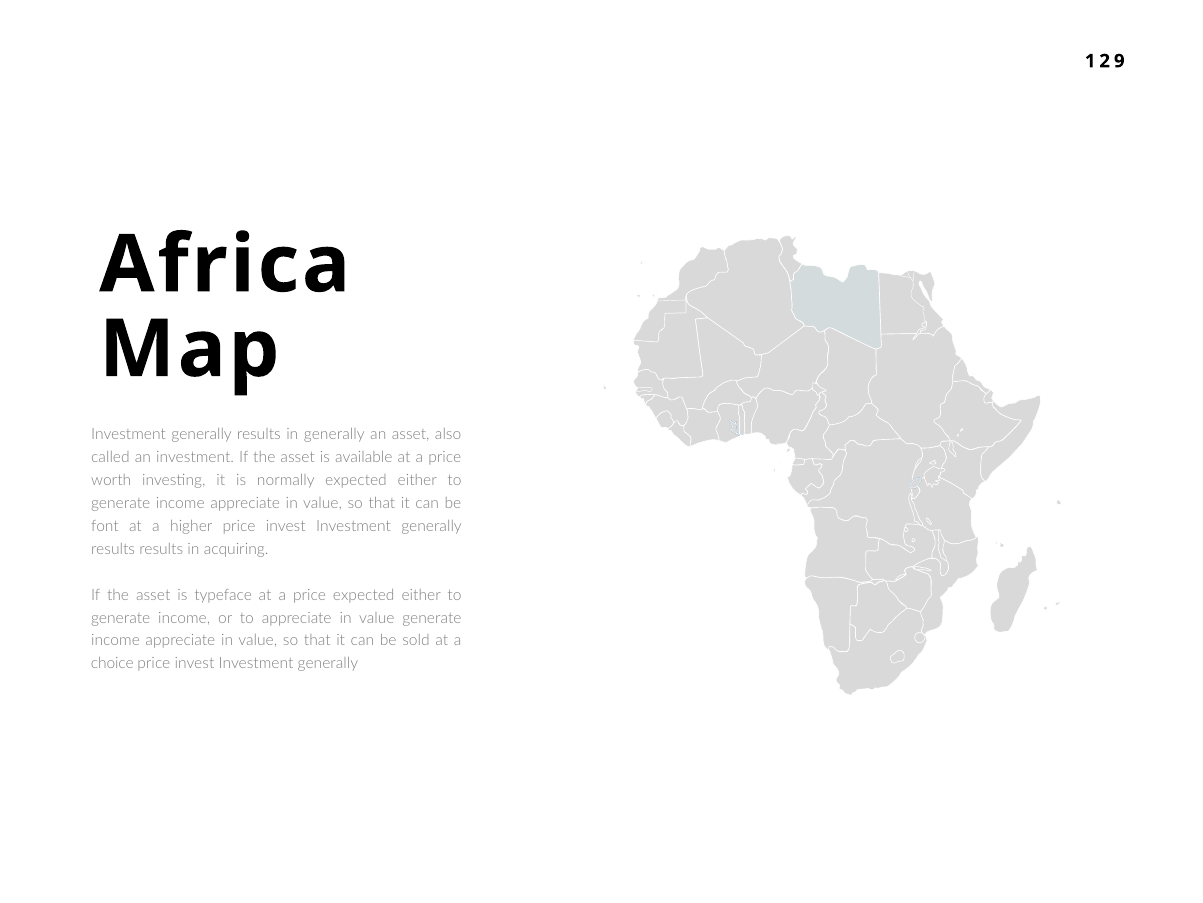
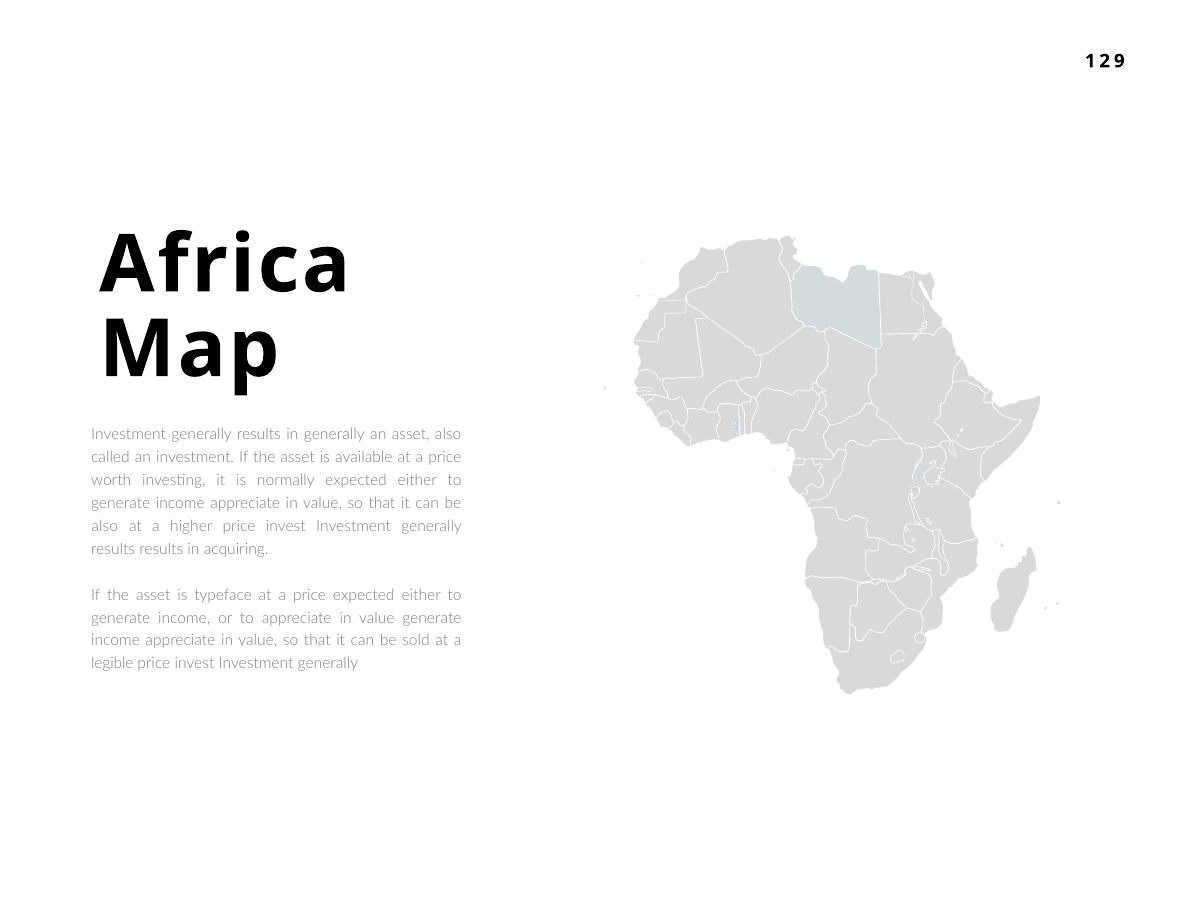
font: font -> also (105, 526)
choice: choice -> legible (112, 663)
